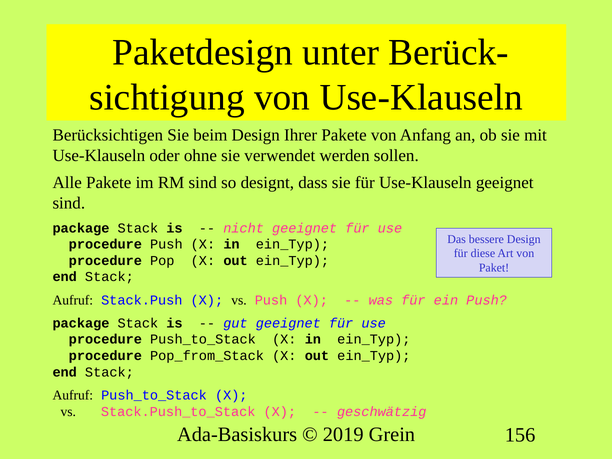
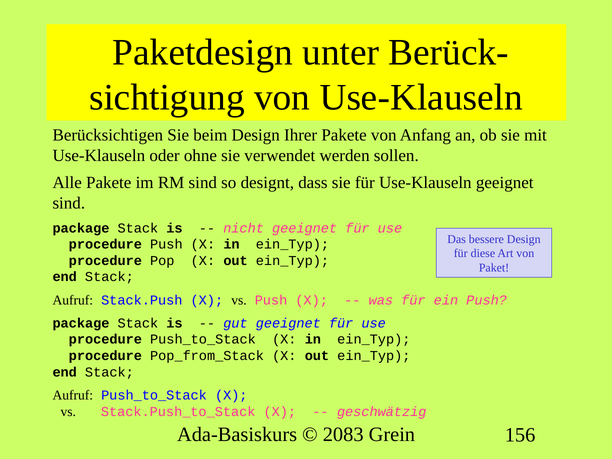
2019: 2019 -> 2083 (343, 434)
